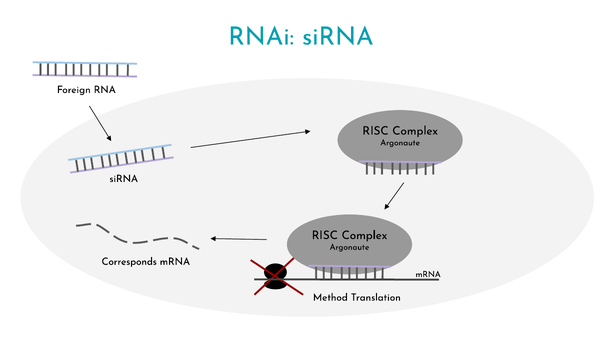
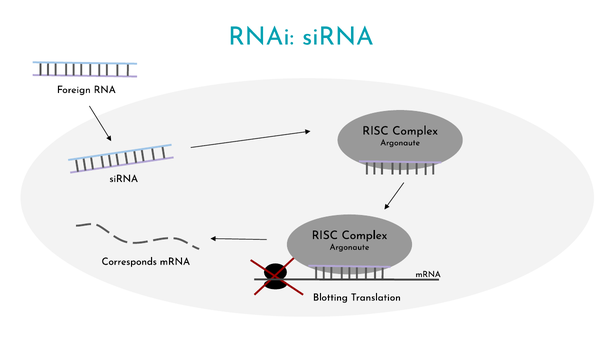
Method: Method -> Blotting (330, 297)
